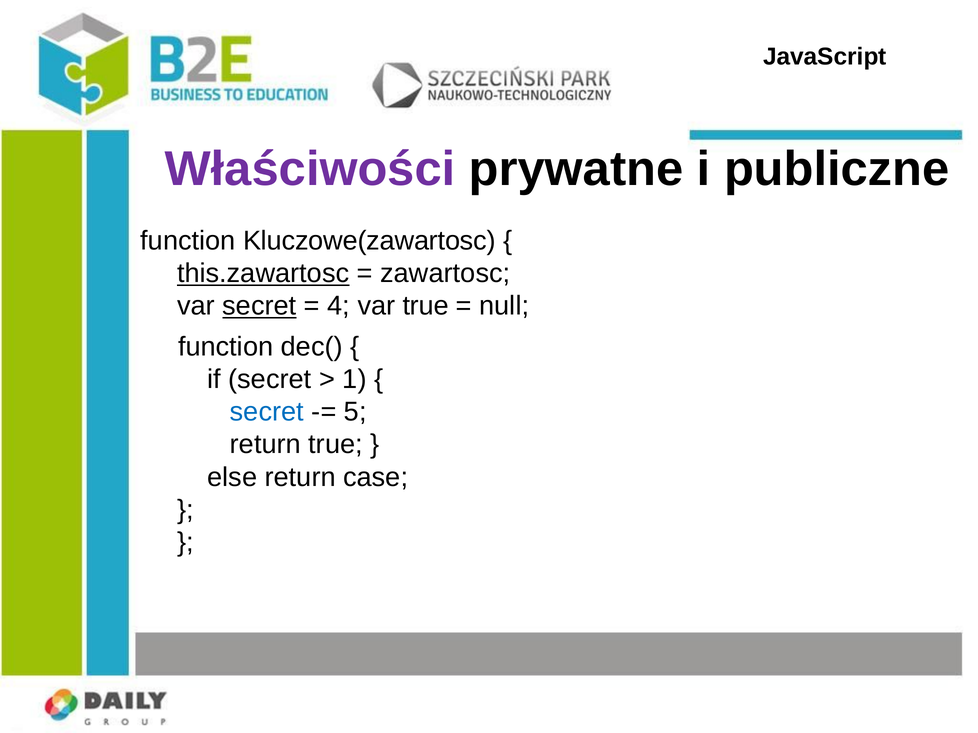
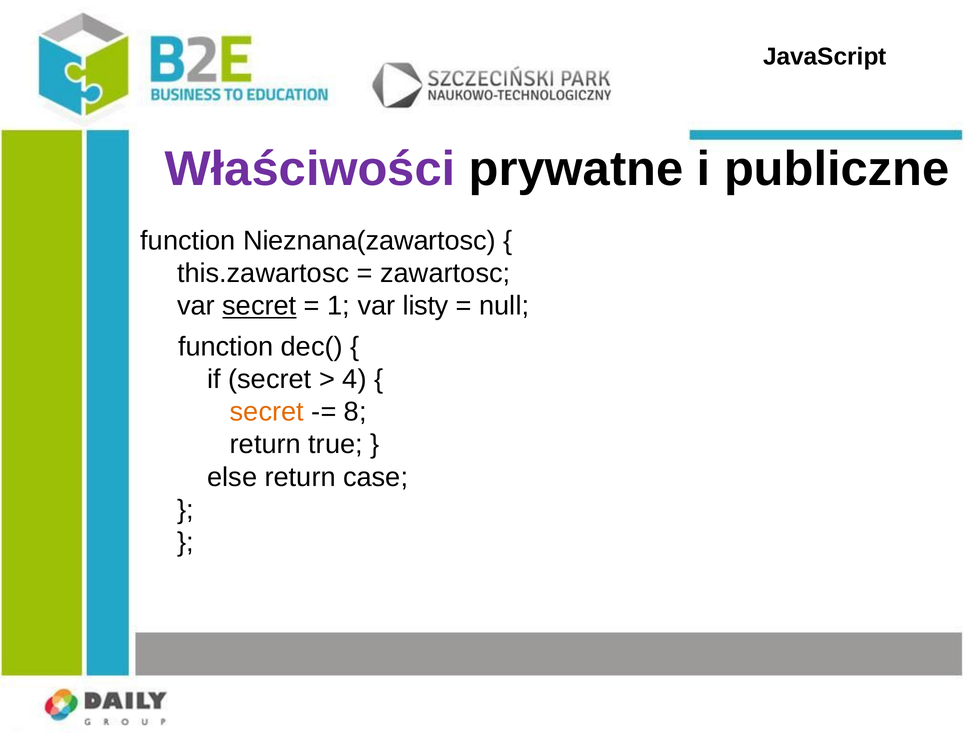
Kluczowe(zawartosc: Kluczowe(zawartosc -> Nieznana(zawartosc (369, 241)
this.zawartosc underline: present -> none (263, 274)
4: 4 -> 1 (339, 306)
var true: true -> listy (426, 306)
1: 1 -> 4 (355, 380)
secret colour: blue -> orange (267, 412)
5: 5 -> 8 (355, 412)
